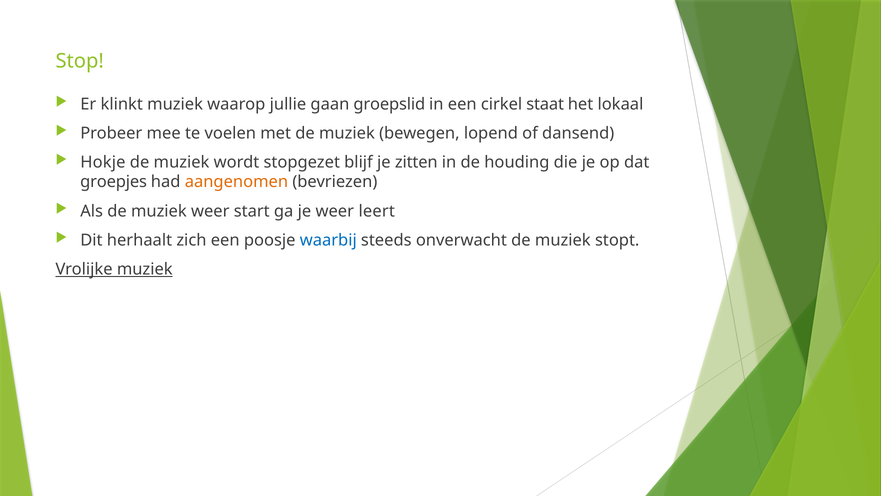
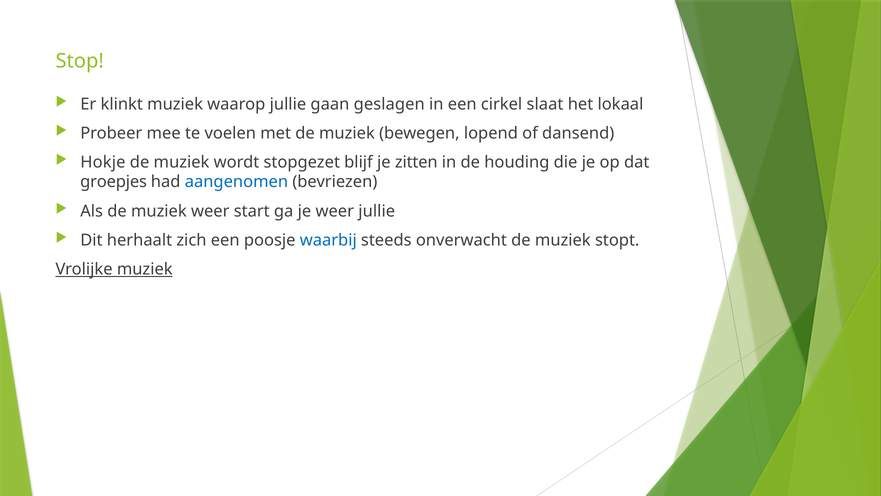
groepslid: groepslid -> geslagen (389, 104)
staat: staat -> slaat (545, 104)
aangenomen colour: orange -> blue (236, 182)
weer leert: leert -> jullie (377, 211)
